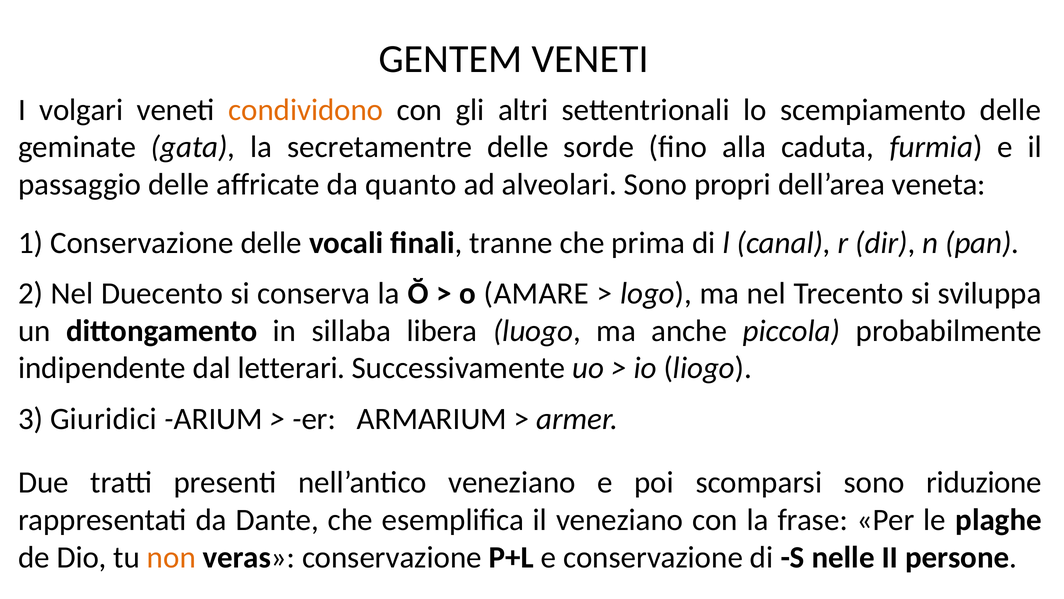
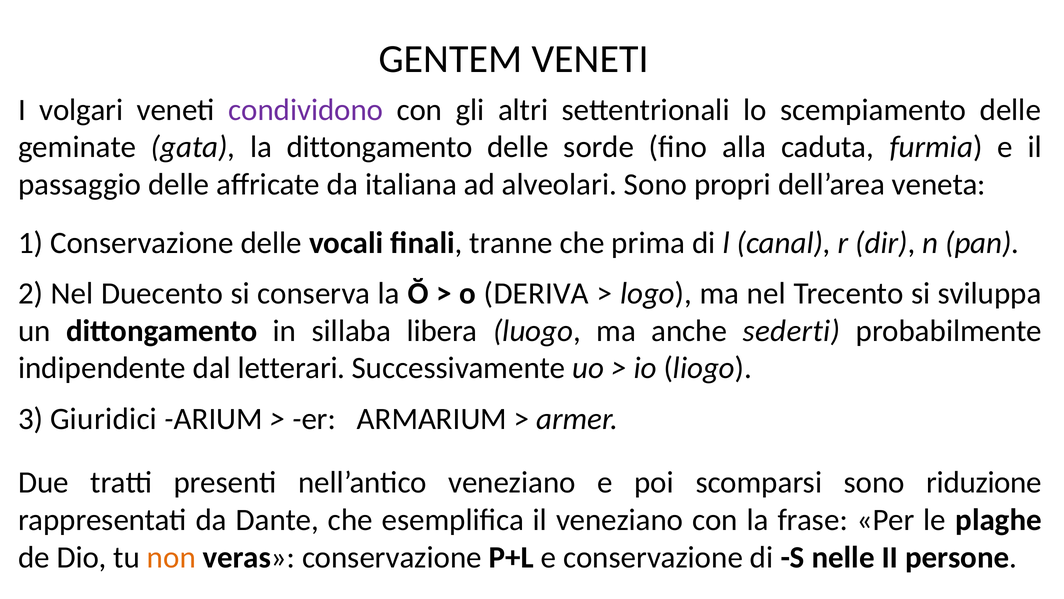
condividono colour: orange -> purple (306, 110)
la secretamentre: secretamentre -> dittongamento (380, 147)
quanto: quanto -> italiana (411, 184)
AMARE: AMARE -> DERIVA (536, 293)
piccola: piccola -> sederti (791, 331)
